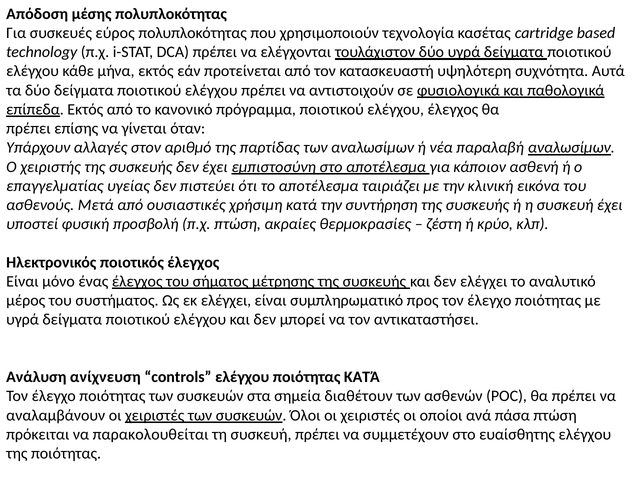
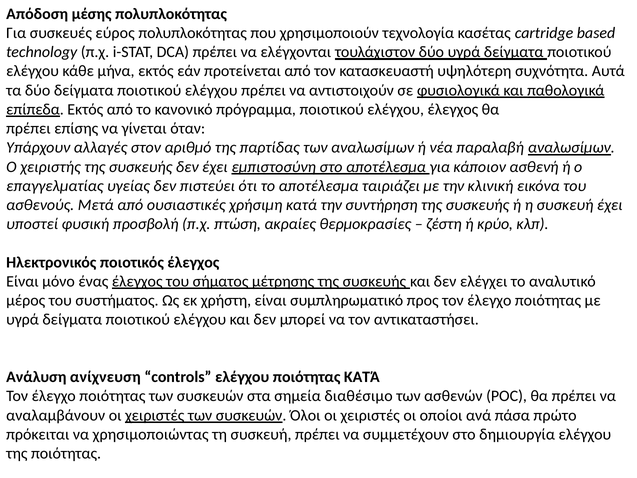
εκ ελέγχει: ελέγχει -> χρήστη (226, 300)
διαθέτουν: διαθέτουν -> διαθέσιμο (359, 396)
πάσα πτώση: πτώση -> πρώτο (555, 415)
παρακολουθείται: παρακολουθείται -> χρησιµοποιώντας (151, 434)
ευαίσθητης: ευαίσθητης -> δημιουργία (517, 434)
